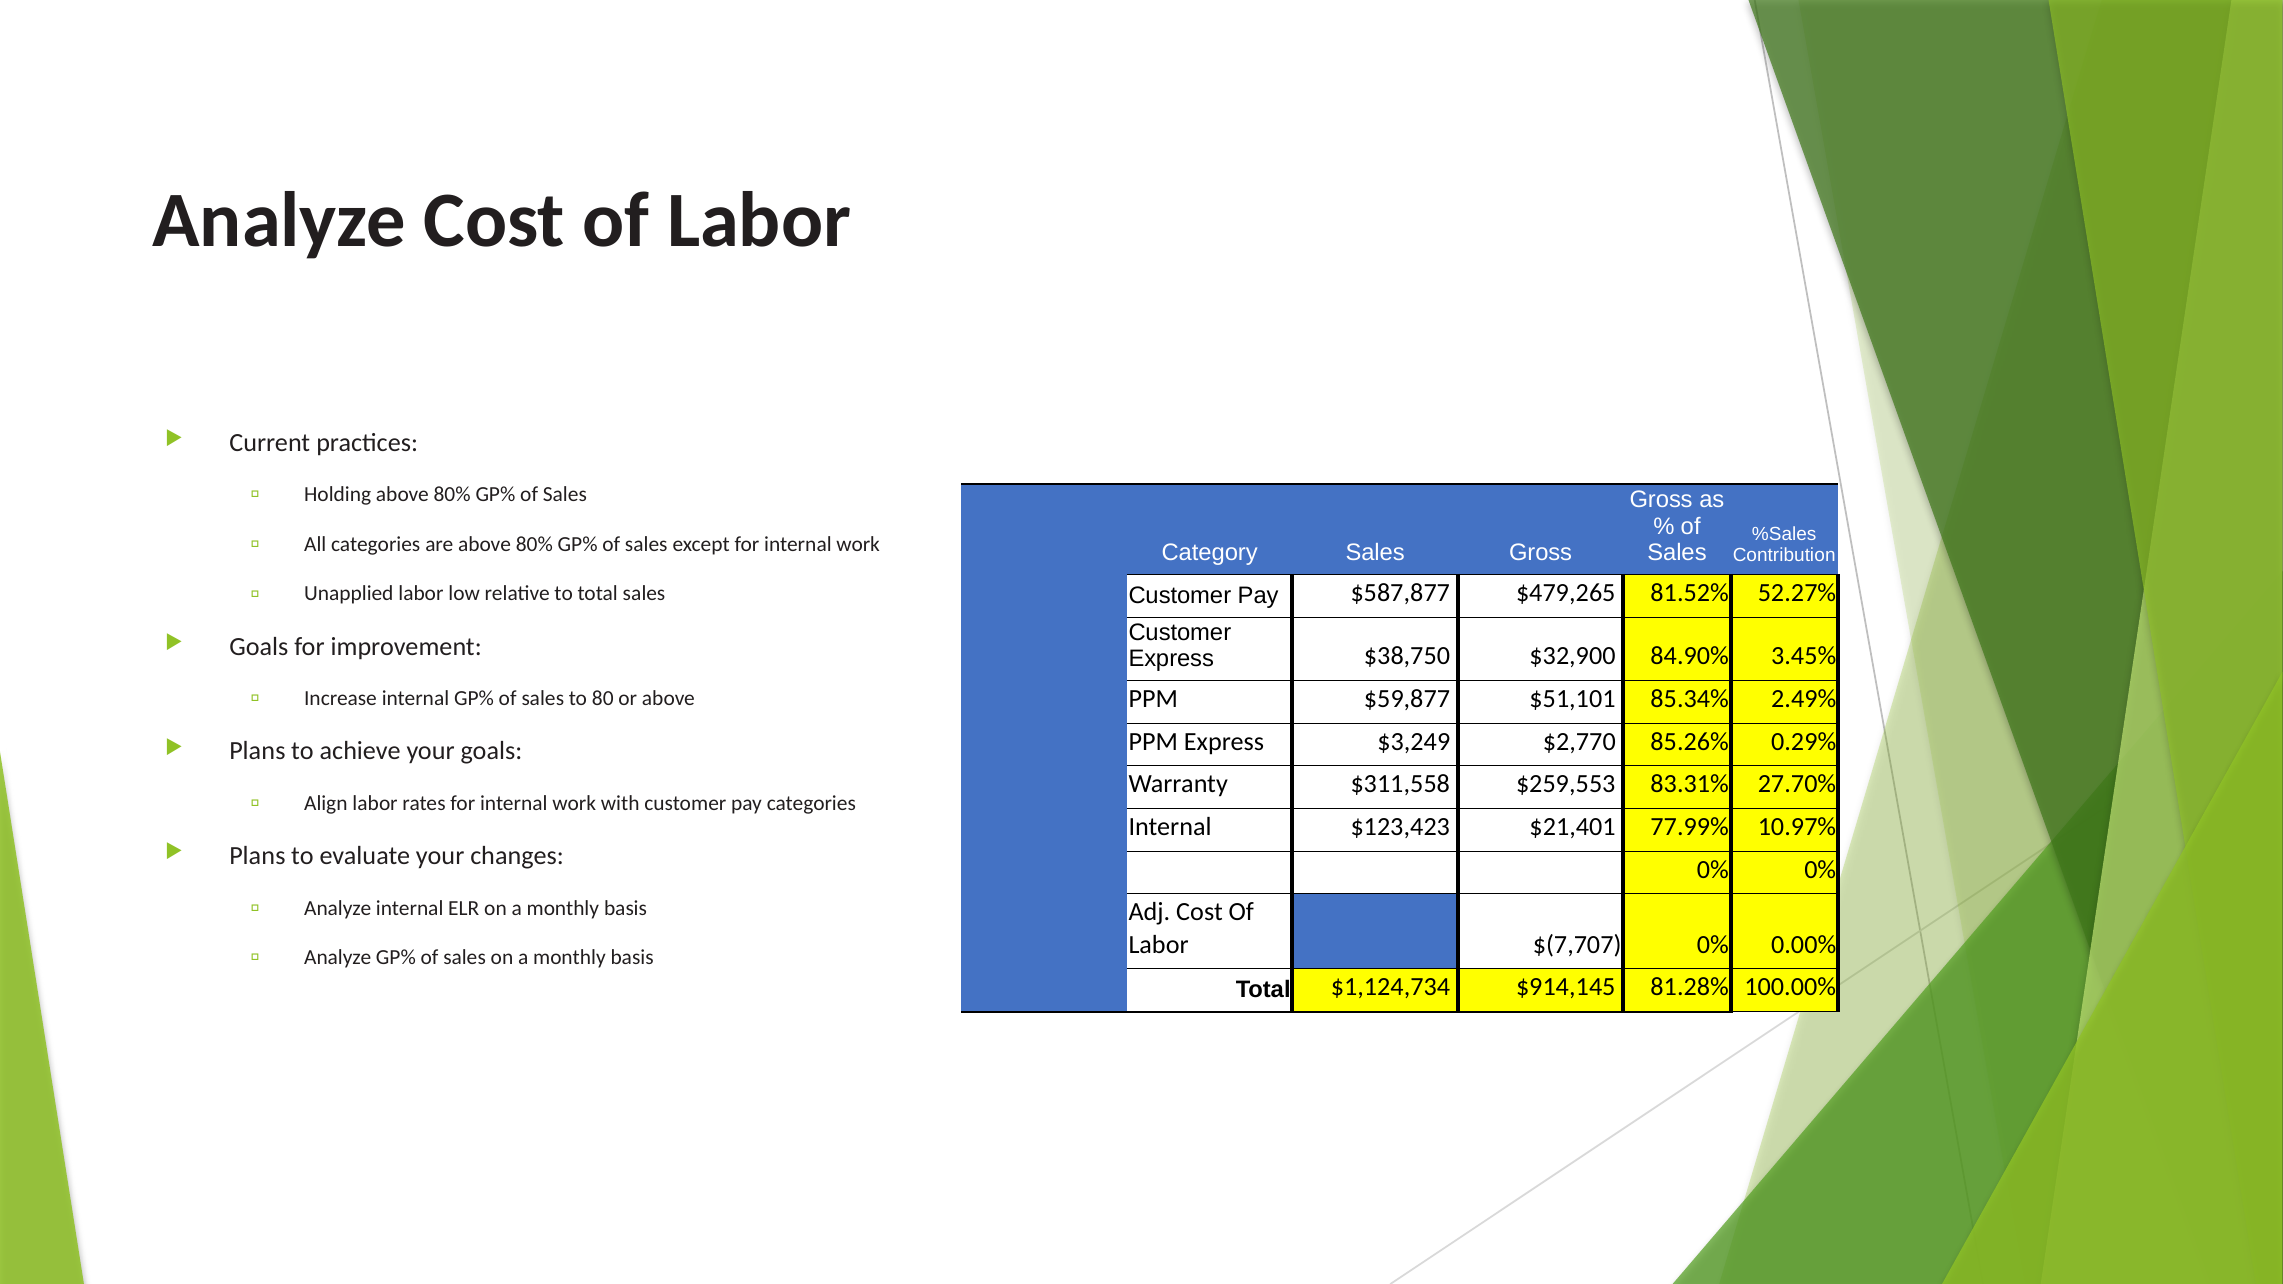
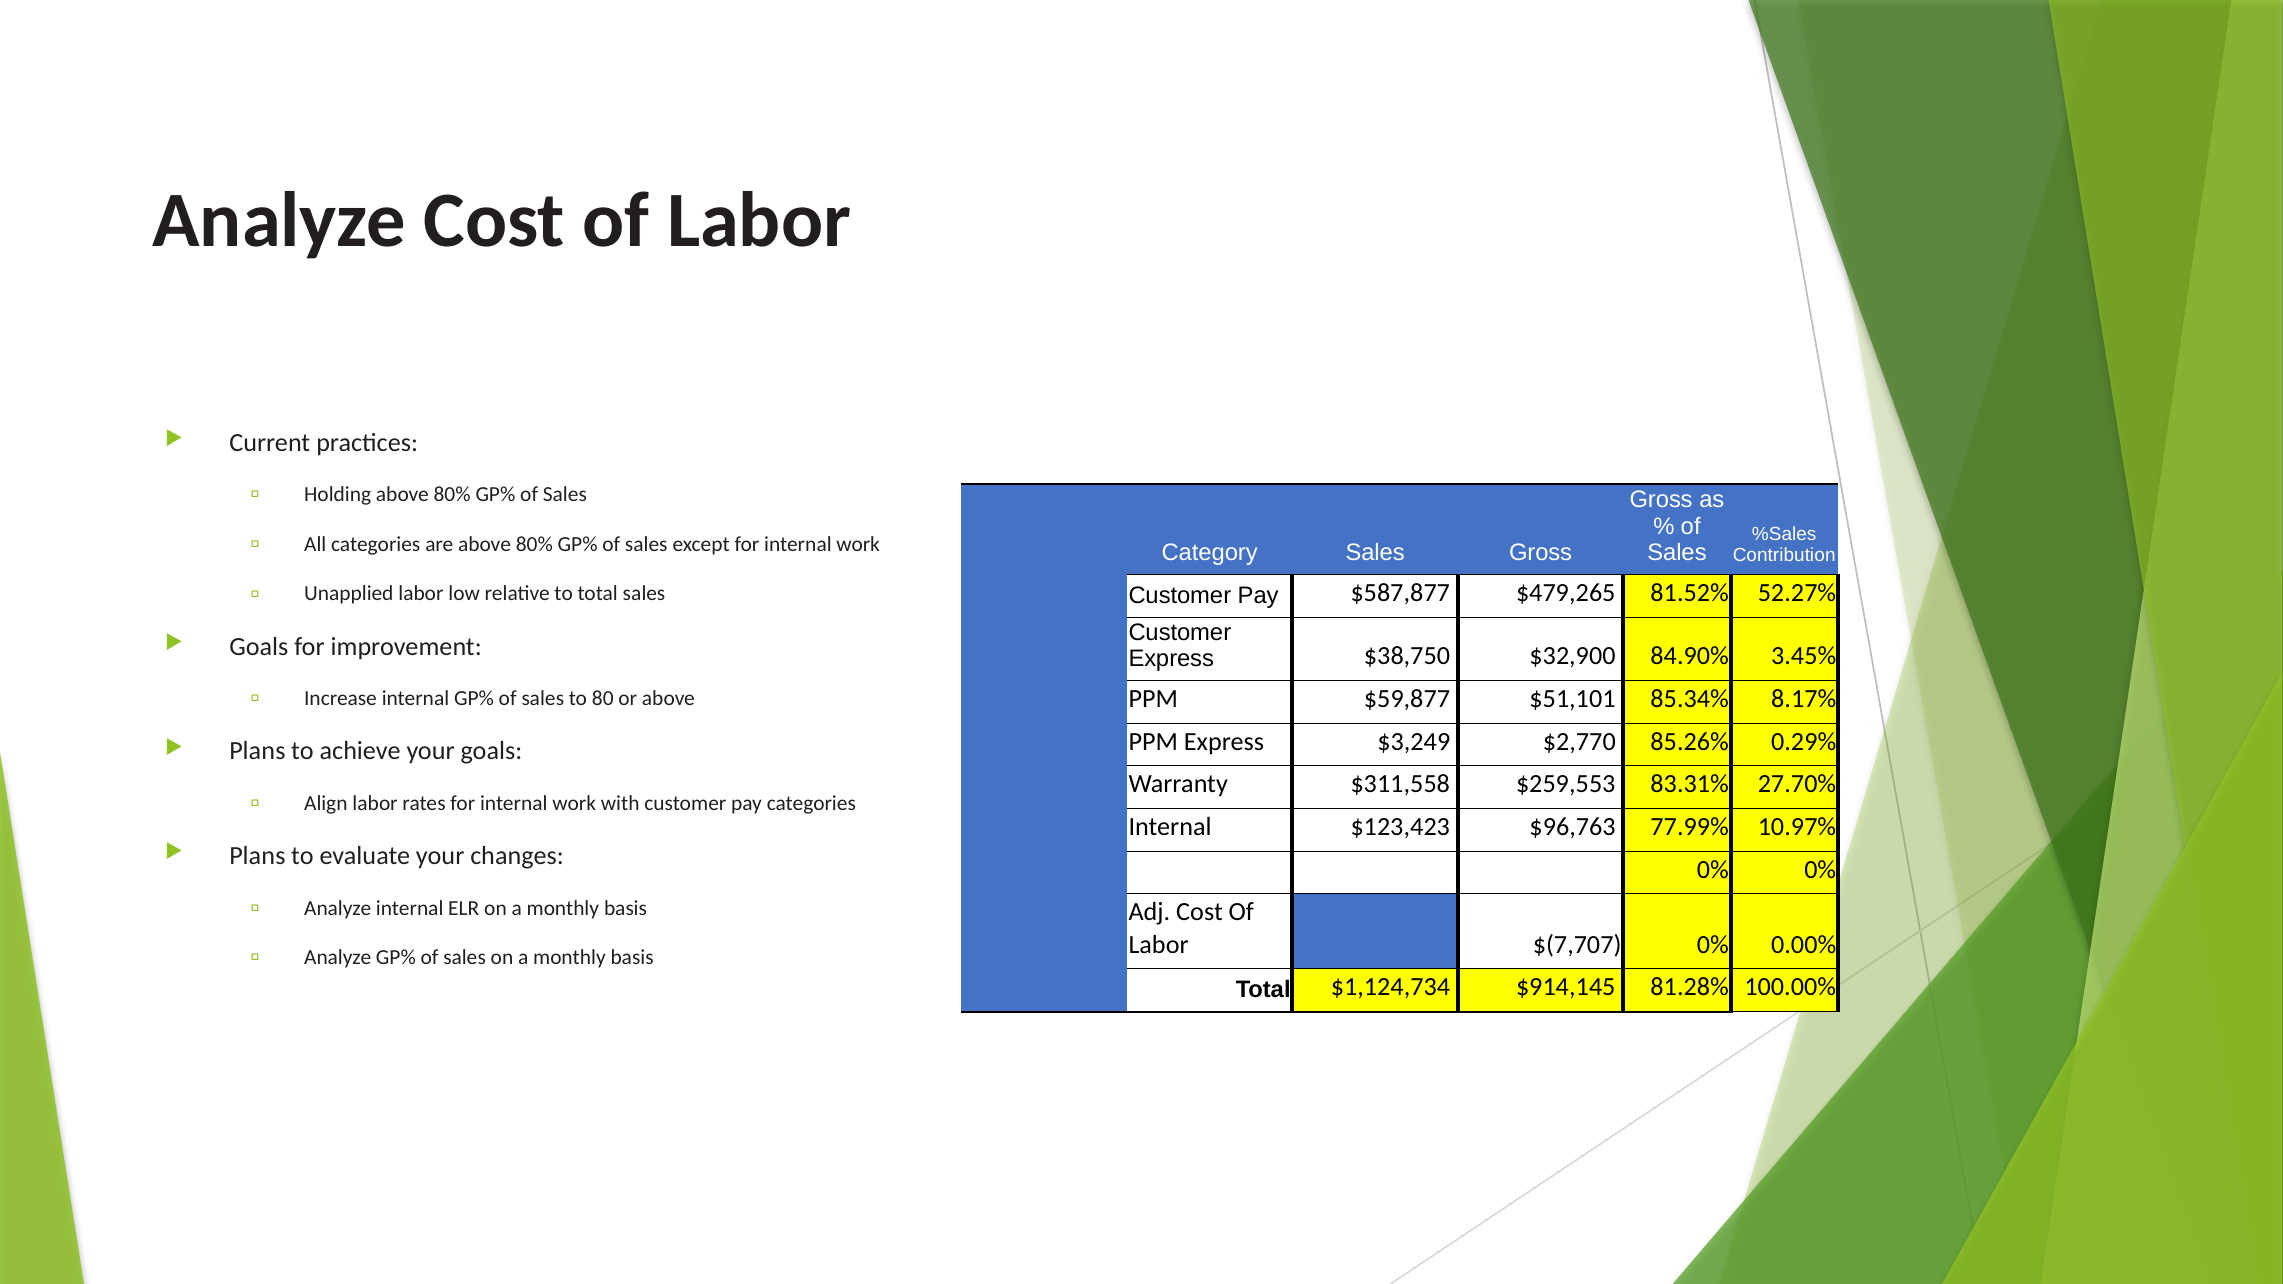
2.49%: 2.49% -> 8.17% (1804, 699)
$21,401: $21,401 -> $96,763 (1573, 827)
